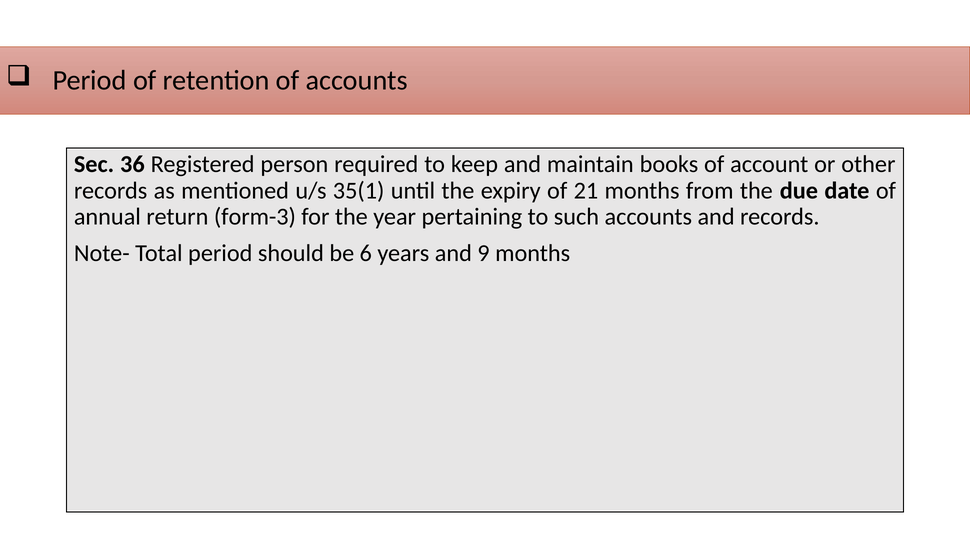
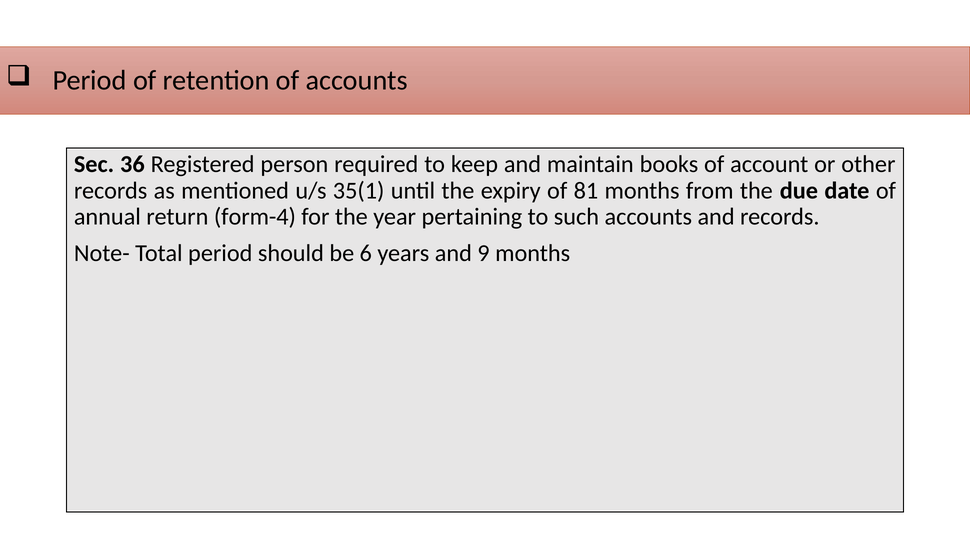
21: 21 -> 81 (586, 191)
form-3: form-3 -> form-4 (255, 217)
